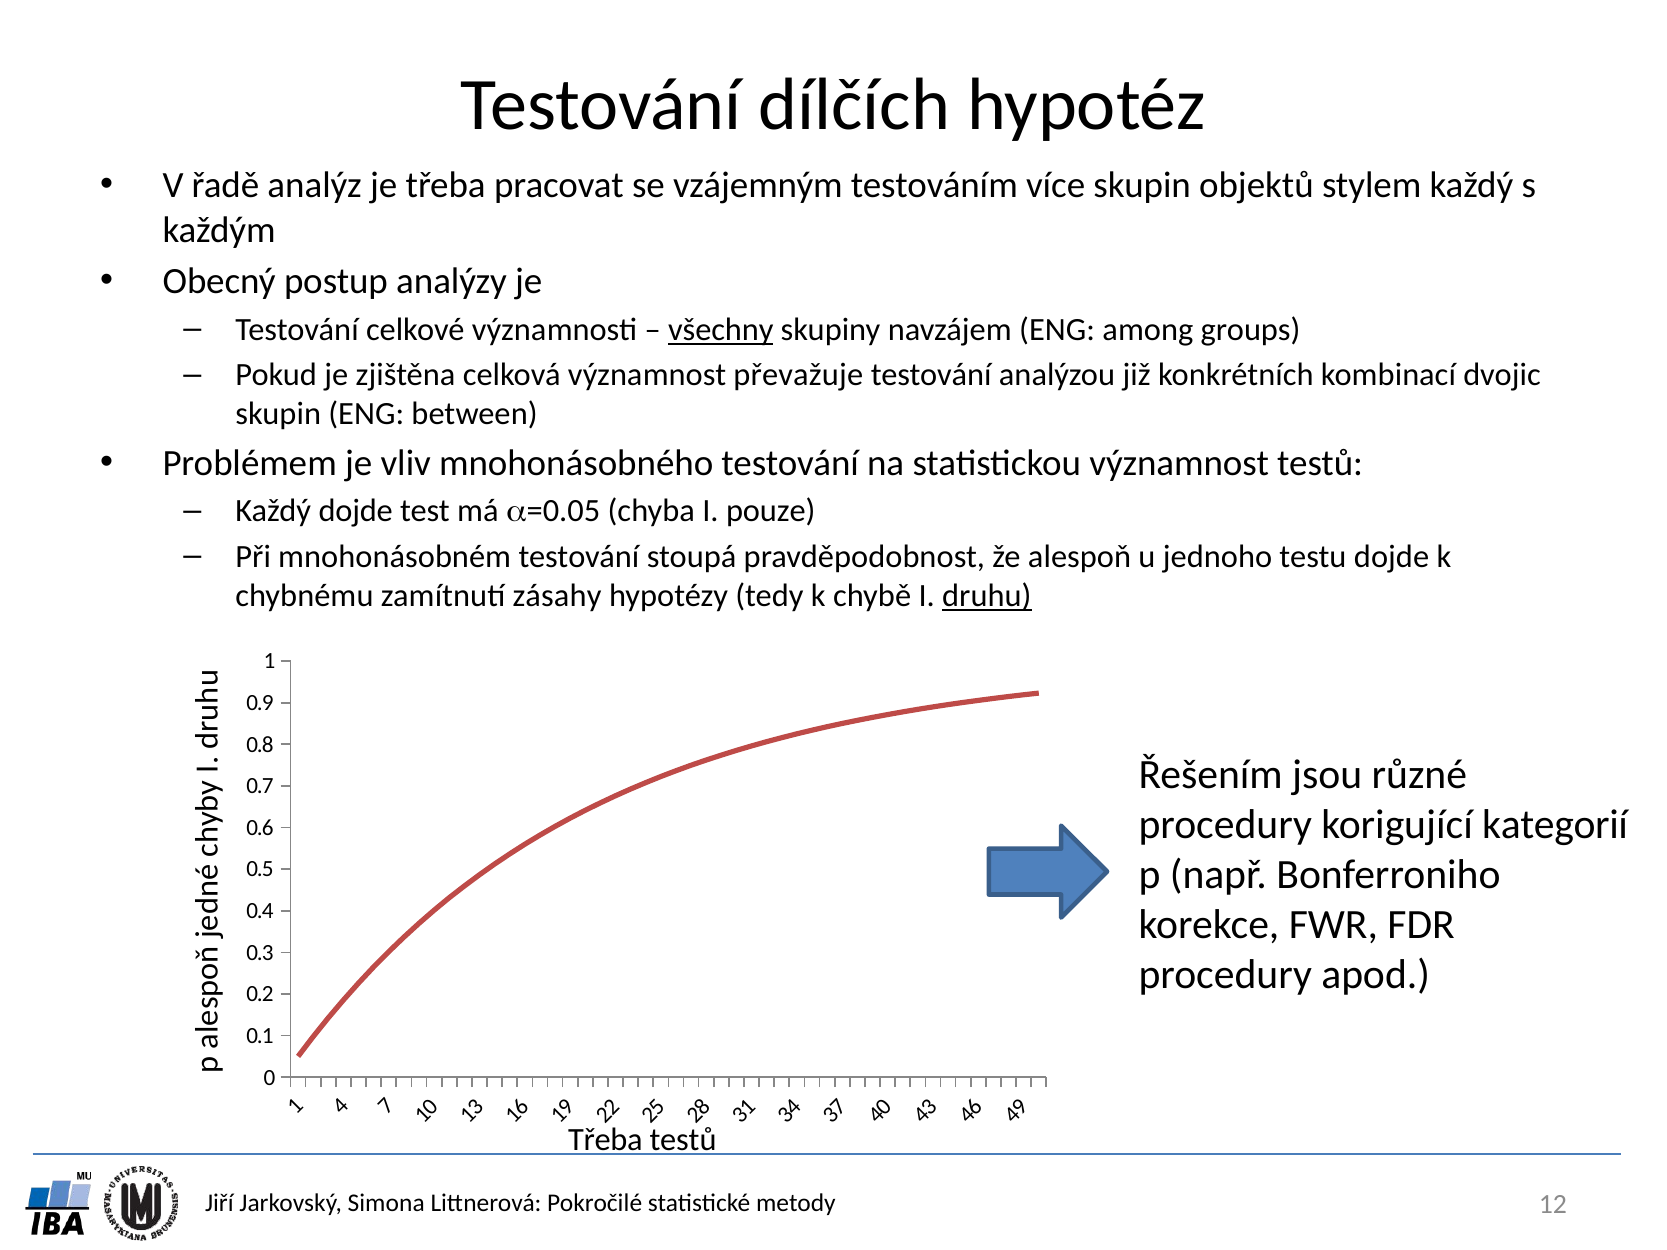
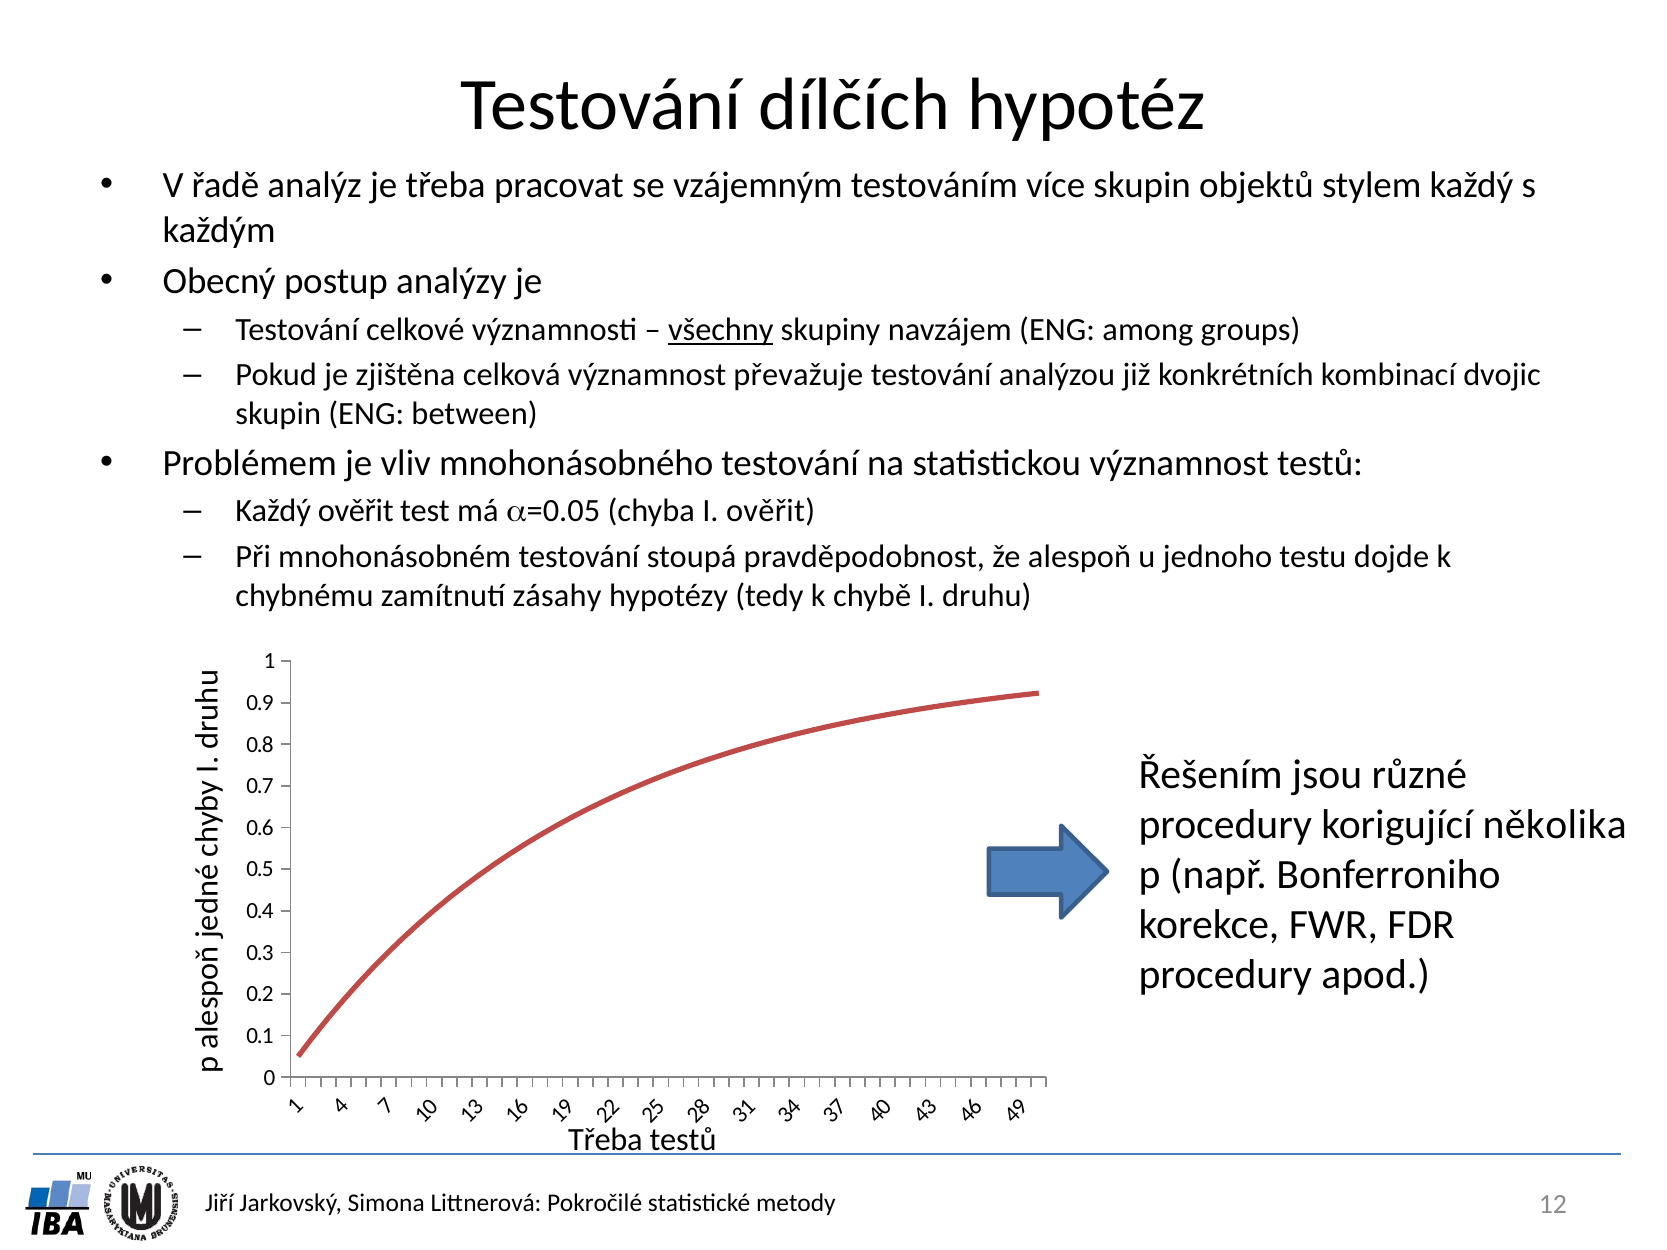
Každý dojde: dojde -> ověřit (356, 511)
I pouze: pouze -> ověřit (771, 511)
druhu underline: present -> none (987, 596)
kategorií: kategorií -> několika (1555, 825)
